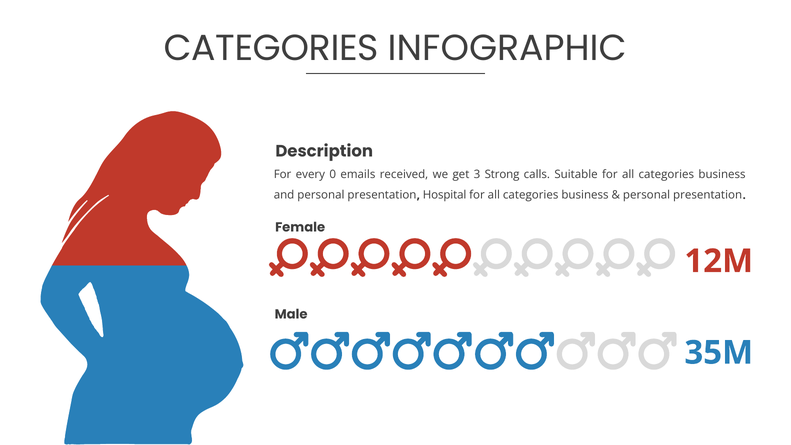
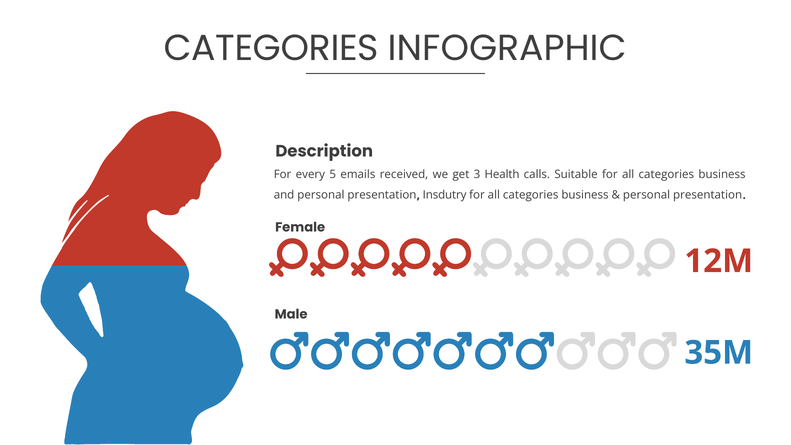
0: 0 -> 5 (333, 174)
Strong: Strong -> Health (502, 174)
Hospital: Hospital -> Insdutry (445, 195)
